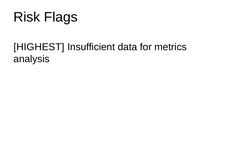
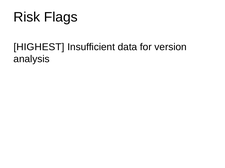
metrics: metrics -> version (171, 47)
